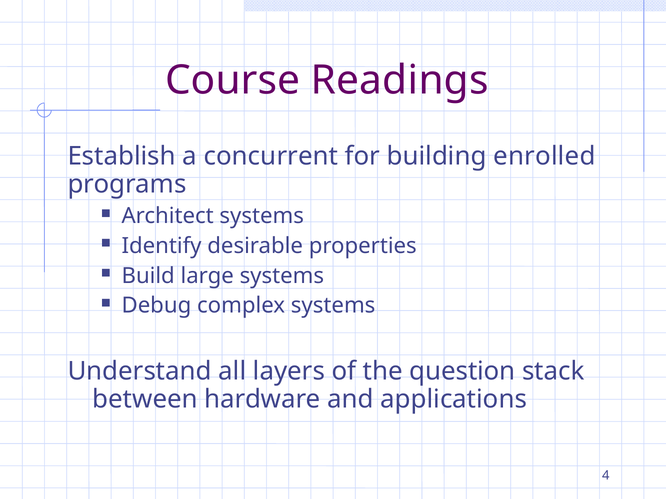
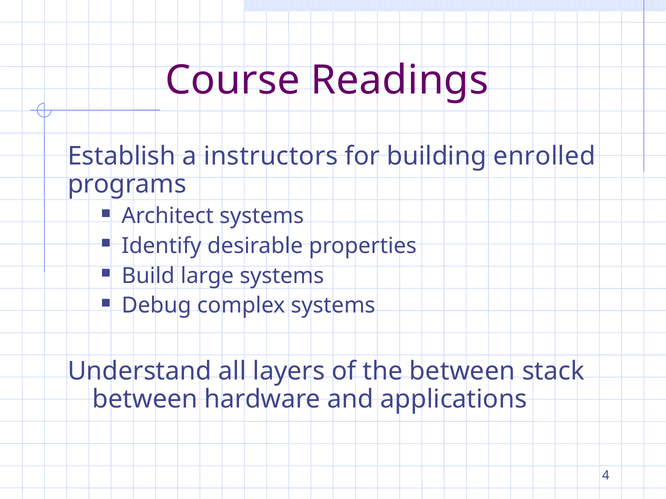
concurrent: concurrent -> instructors (271, 156)
the question: question -> between (462, 371)
